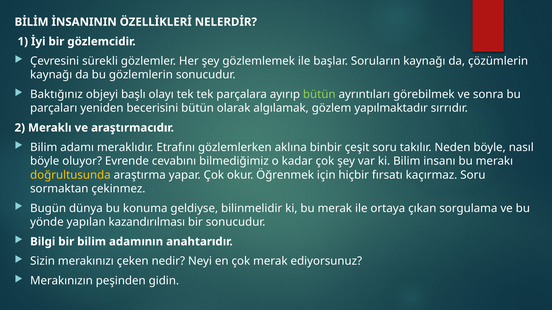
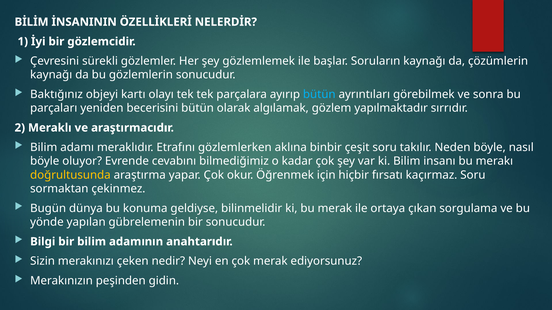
başlı: başlı -> kartı (133, 95)
bütün colour: light green -> light blue (319, 95)
kazandırılması: kazandırılması -> gübrelemenin (147, 222)
